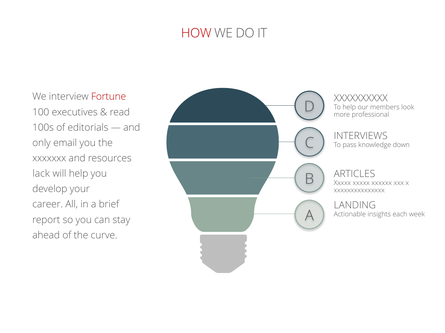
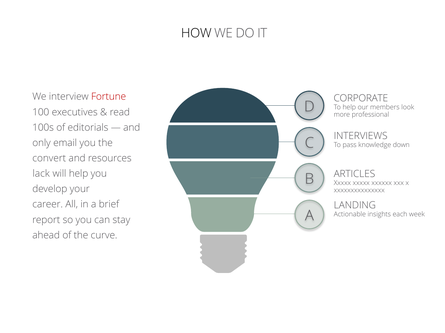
HOW colour: red -> black (196, 33)
XXXXXXXXXX: XXXXXXXXXX -> CORPORATE (361, 98)
xxxxxxx: xxxxxxx -> convert (49, 159)
